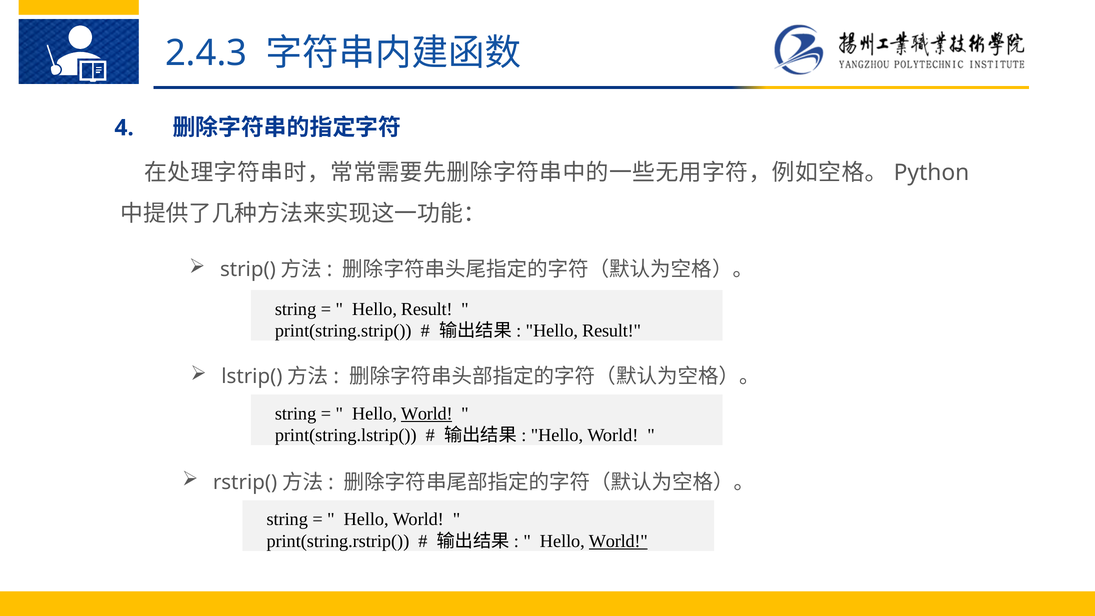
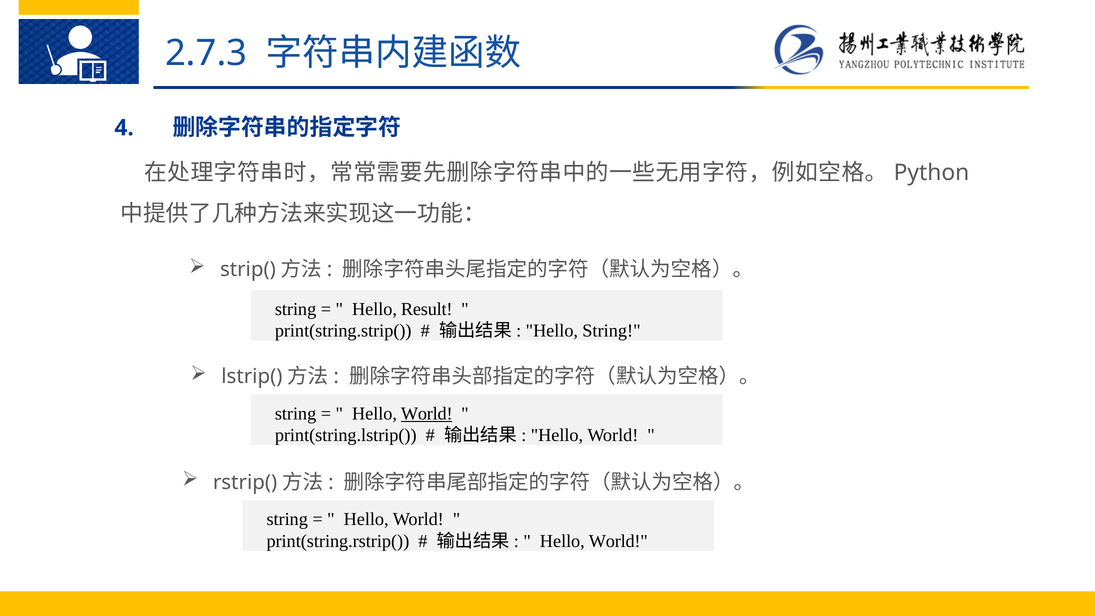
2.4.3: 2.4.3 -> 2.7.3 (206, 53)
Result: Result -> String (611, 331)
World underline: present -> none (618, 541)
